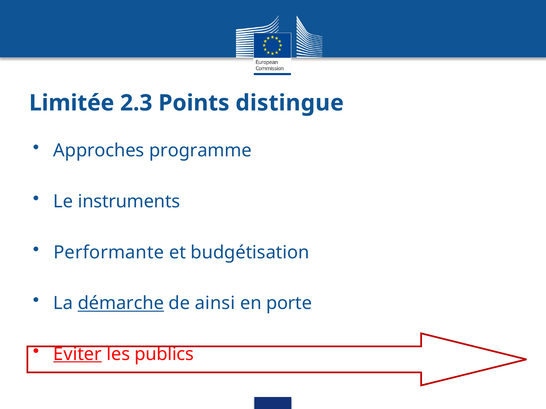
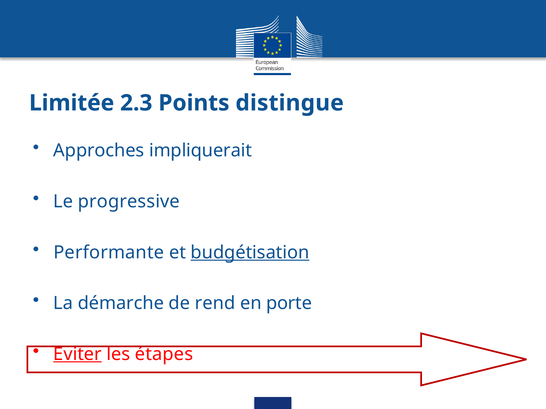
programme: programme -> impliquerait (201, 151)
instruments: instruments -> progressive (129, 202)
budgétisation underline: none -> present (250, 253)
démarche underline: present -> none (121, 304)
ainsi: ainsi -> rend (215, 304)
publics: publics -> étapes (164, 355)
